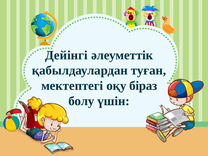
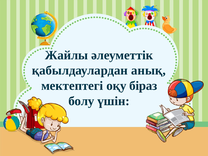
Дейінгі: Дейінгі -> Жайлы (66, 55)
туған: туған -> анық (148, 70)
